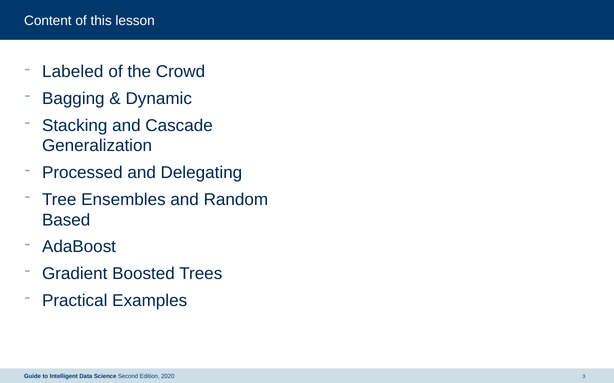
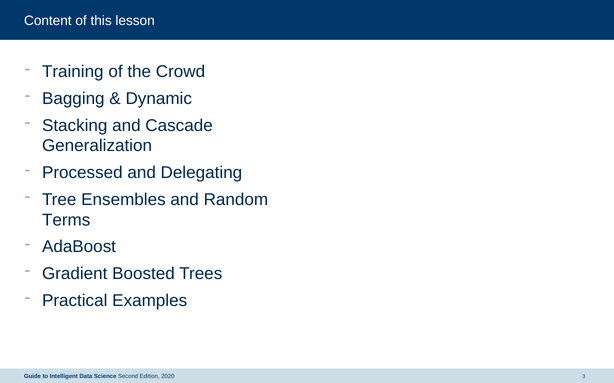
Labeled: Labeled -> Training (73, 72)
Based: Based -> Terms (66, 220)
